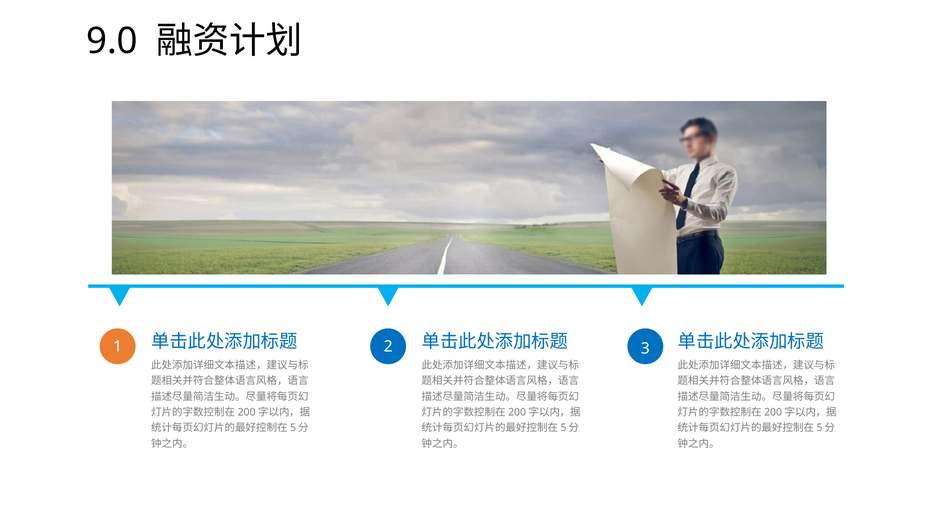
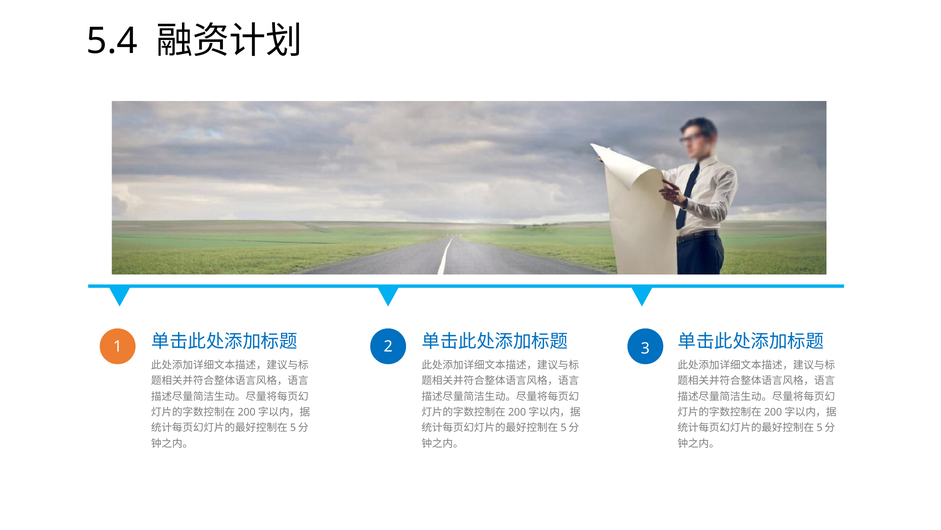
9.0: 9.0 -> 5.4 (112, 41)
